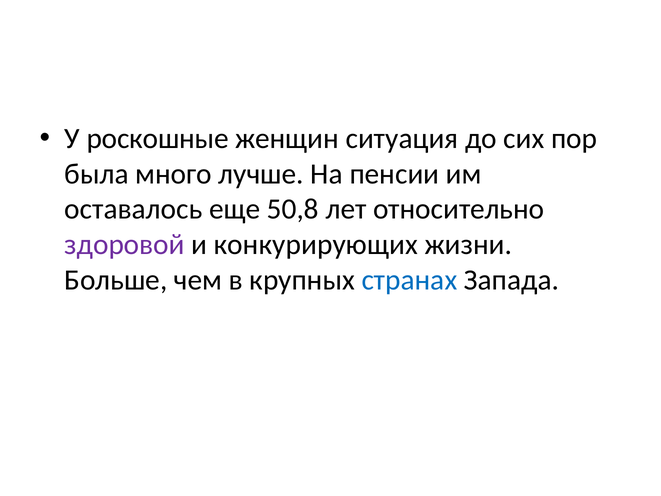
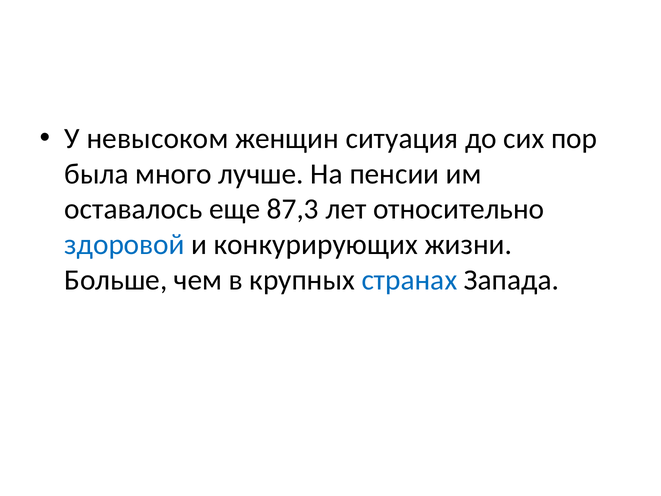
роскошные: роскошные -> невысоком (158, 139)
50,8: 50,8 -> 87,3 (293, 209)
здоровой colour: purple -> blue (125, 244)
